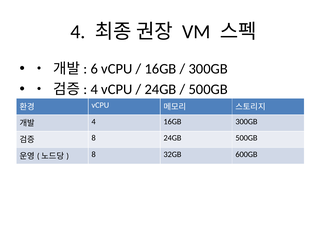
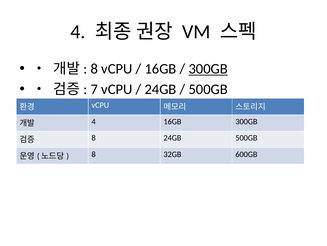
6: 6 -> 8 (94, 69)
300GB underline: none -> present (208, 69)
4: 4 -> 7 (94, 89)
